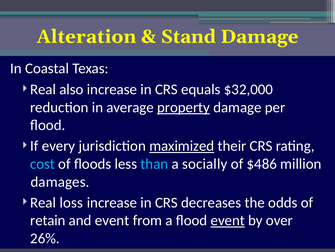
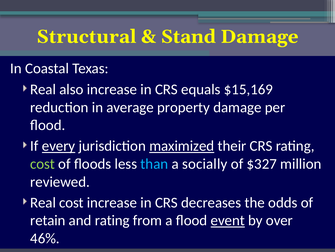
Alteration: Alteration -> Structural (87, 37)
$32,000: $32,000 -> $15,169 (248, 89)
property underline: present -> none (183, 107)
every underline: none -> present (59, 146)
cost colour: light blue -> light green (43, 163)
$486: $486 -> $327 (262, 163)
damages: damages -> reviewed (60, 181)
Real loss: loss -> cost (71, 202)
and event: event -> rating (112, 220)
26%: 26% -> 46% (45, 238)
